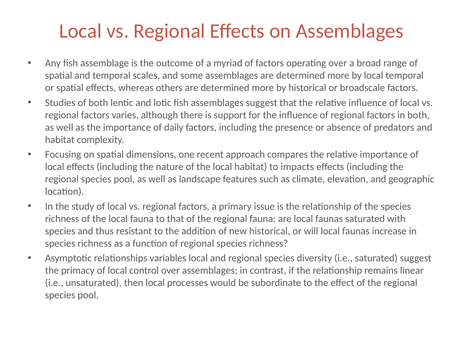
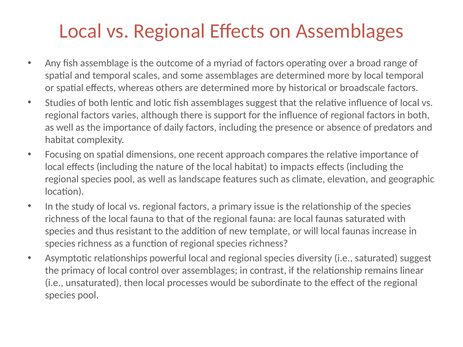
new historical: historical -> template (270, 231)
variables: variables -> powerful (168, 258)
